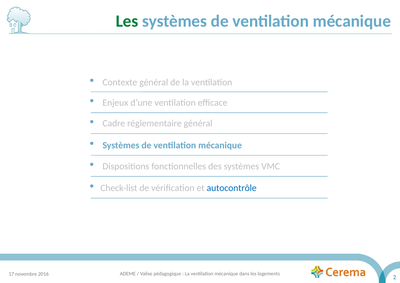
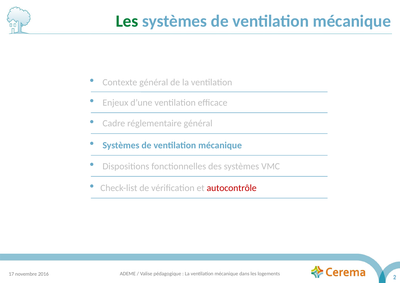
autocontrôle colour: blue -> red (232, 188)
